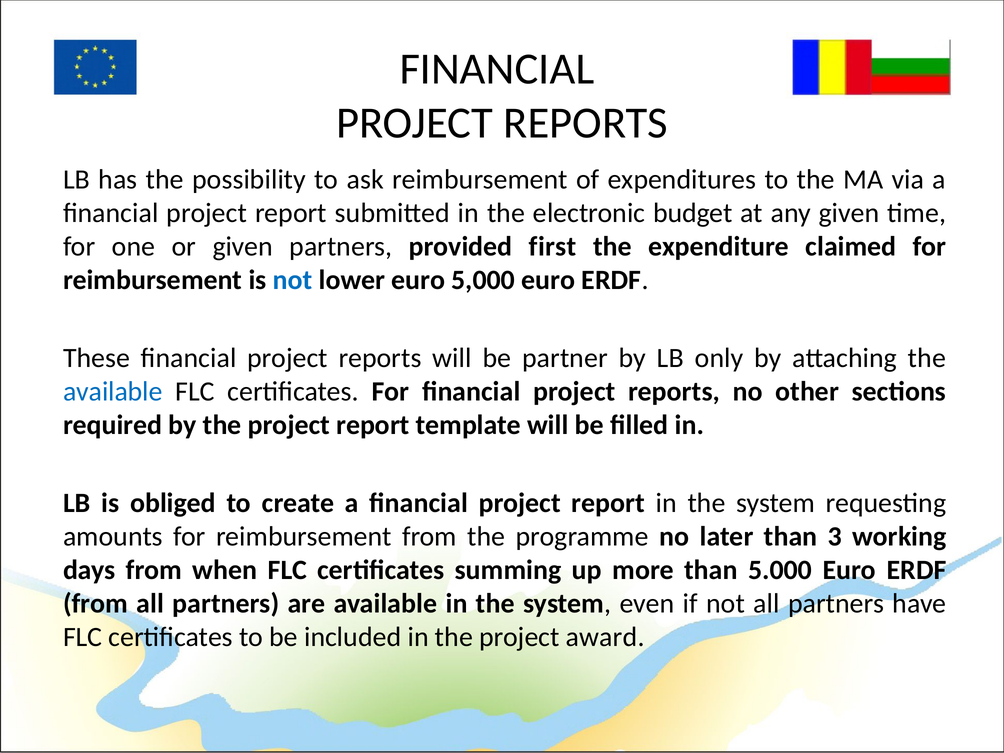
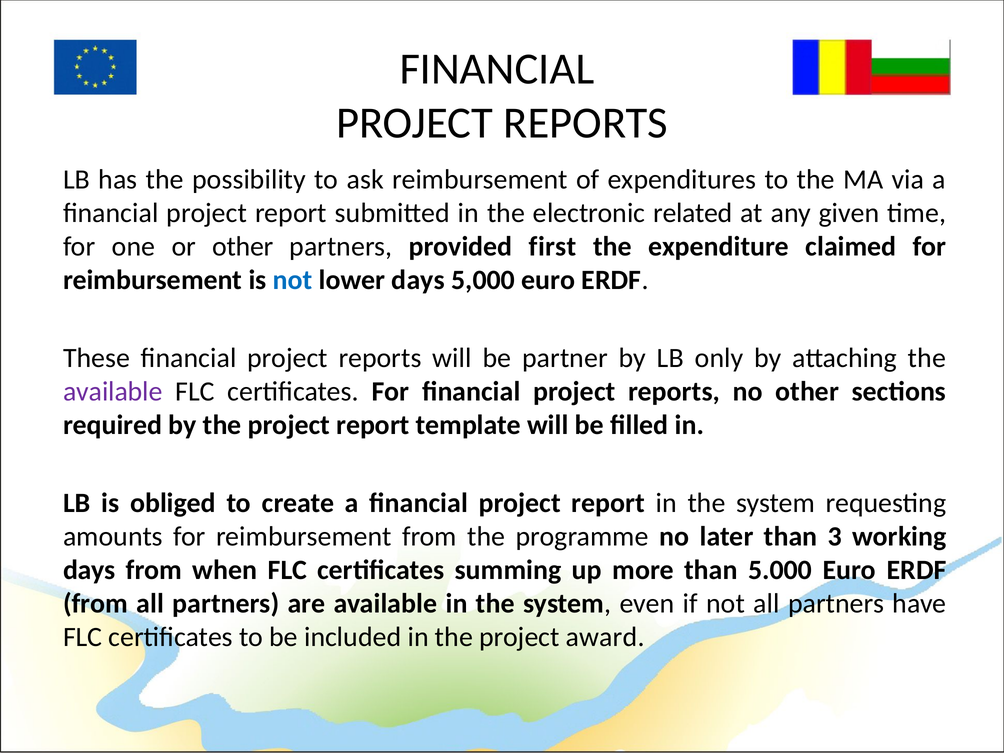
budget: budget -> related (693, 213)
or given: given -> other (243, 246)
lower euro: euro -> days (418, 280)
available colour: blue -> purple (113, 391)
